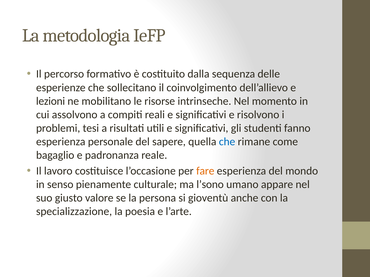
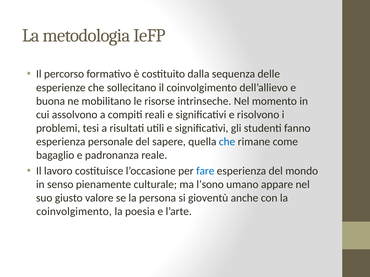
lezioni: lezioni -> buona (51, 101)
fare colour: orange -> blue (205, 171)
specializzazione: specializzazione -> coinvolgimento (74, 212)
